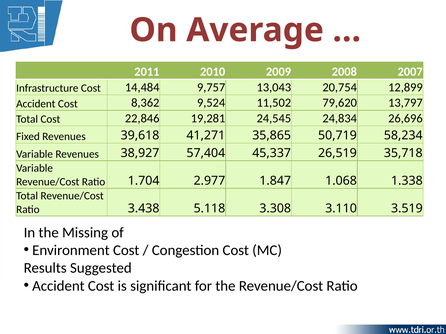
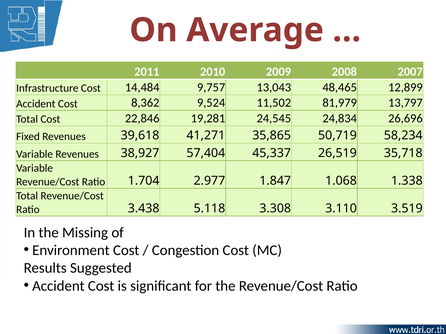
20,754: 20,754 -> 48,465 (340, 87)
79,620: 79,620 -> 81,979 (340, 103)
